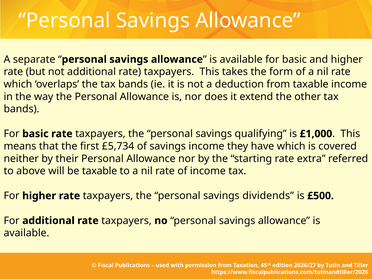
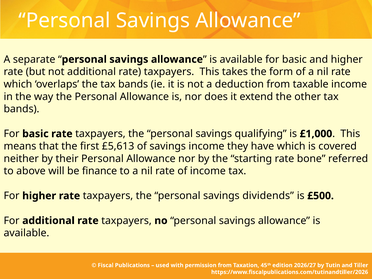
£5,734: £5,734 -> £5,613 (118, 146)
extra: extra -> bone (311, 159)
be taxable: taxable -> finance (100, 171)
